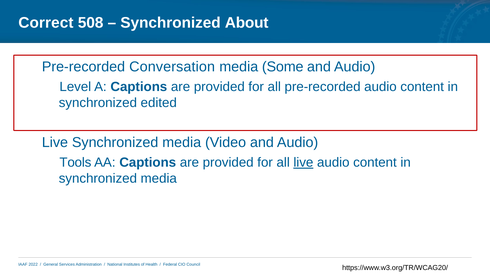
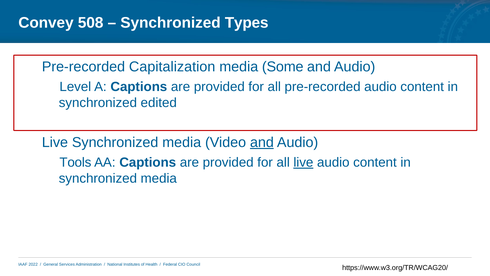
Correct: Correct -> Convey (46, 23)
About: About -> Types (247, 23)
Conversation: Conversation -> Capitalization (172, 67)
and underline: none -> present (262, 142)
